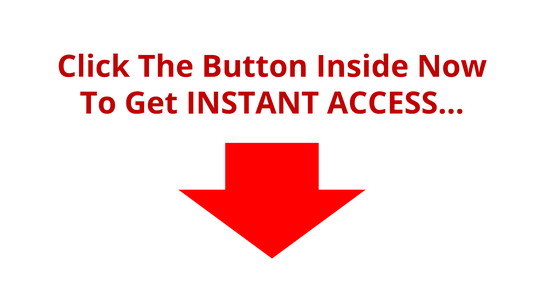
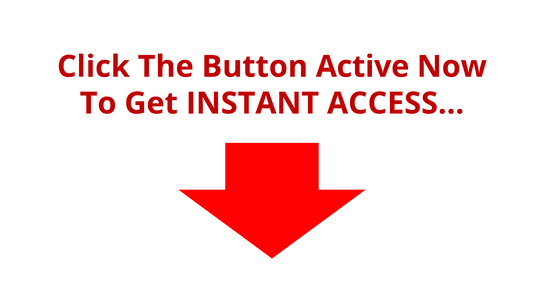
Inside: Inside -> Active (363, 67)
